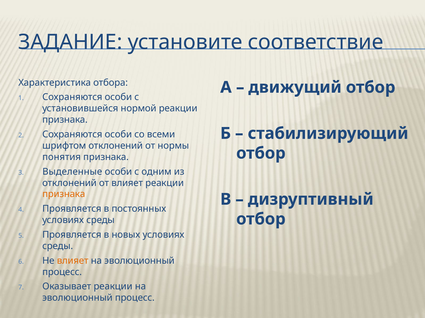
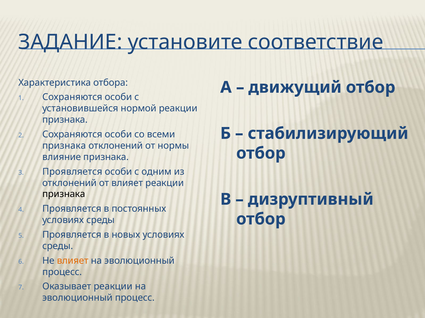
шрифтом: шрифтом -> признака (64, 146)
понятия: понятия -> влияние (62, 157)
Выделенные: Выделенные -> Проявляется (72, 172)
признака colour: orange -> black (64, 195)
